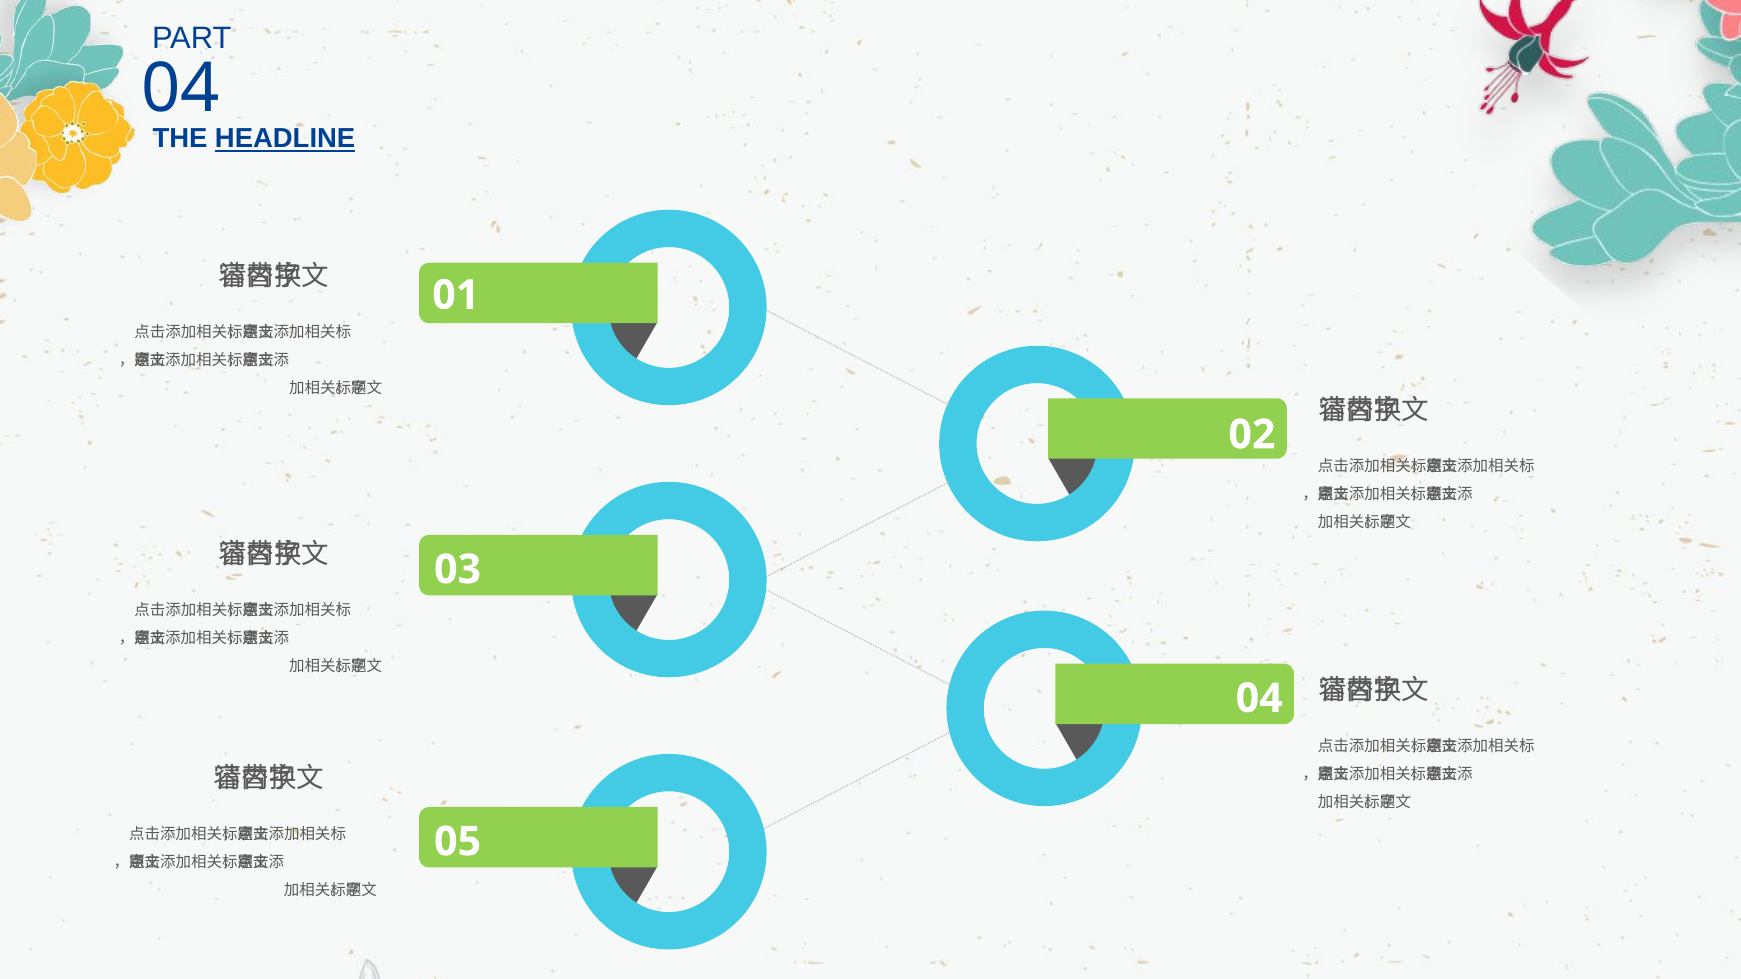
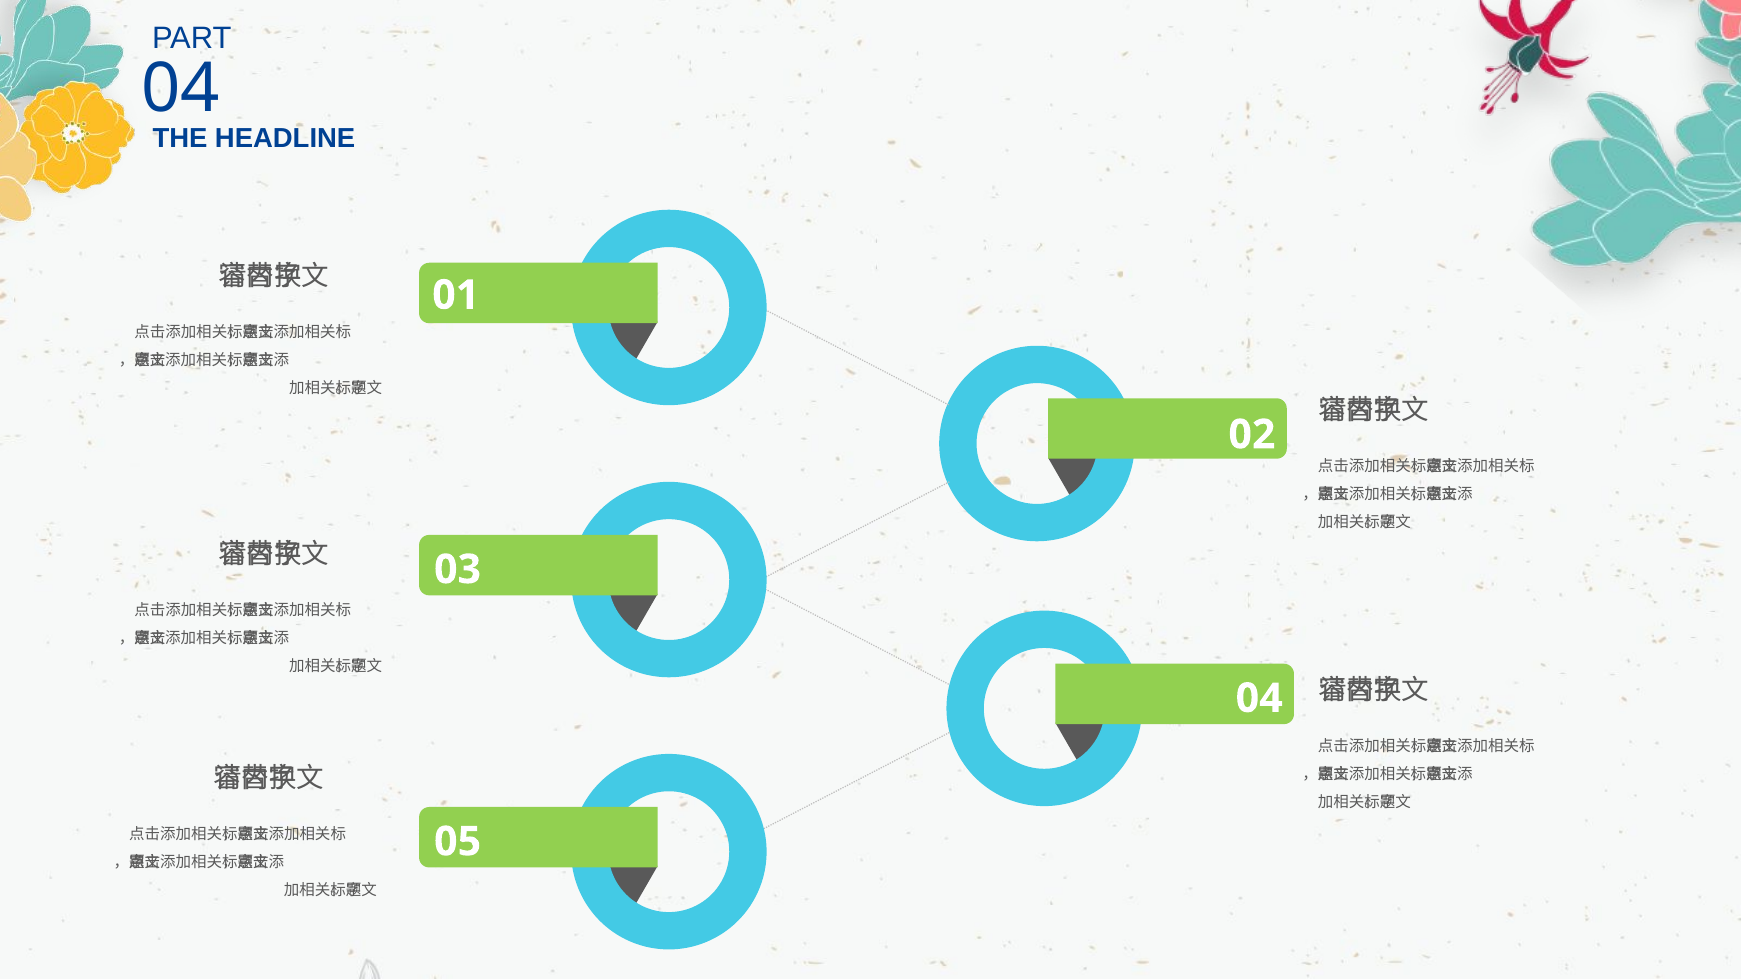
HEADLINE underline: present -> none (285, 139)
